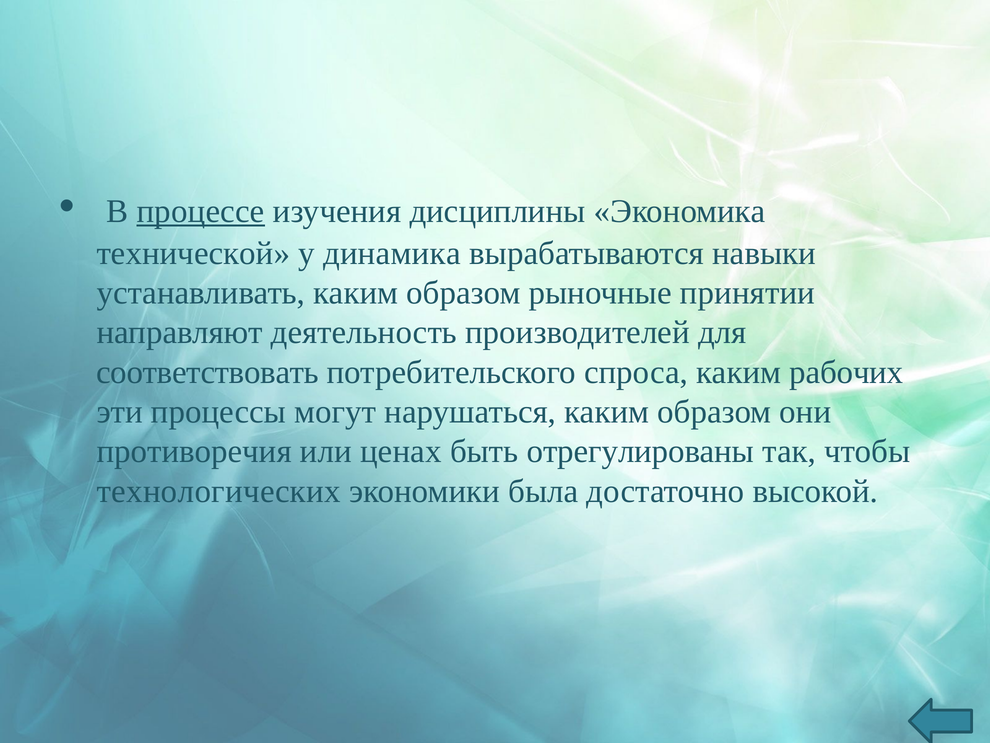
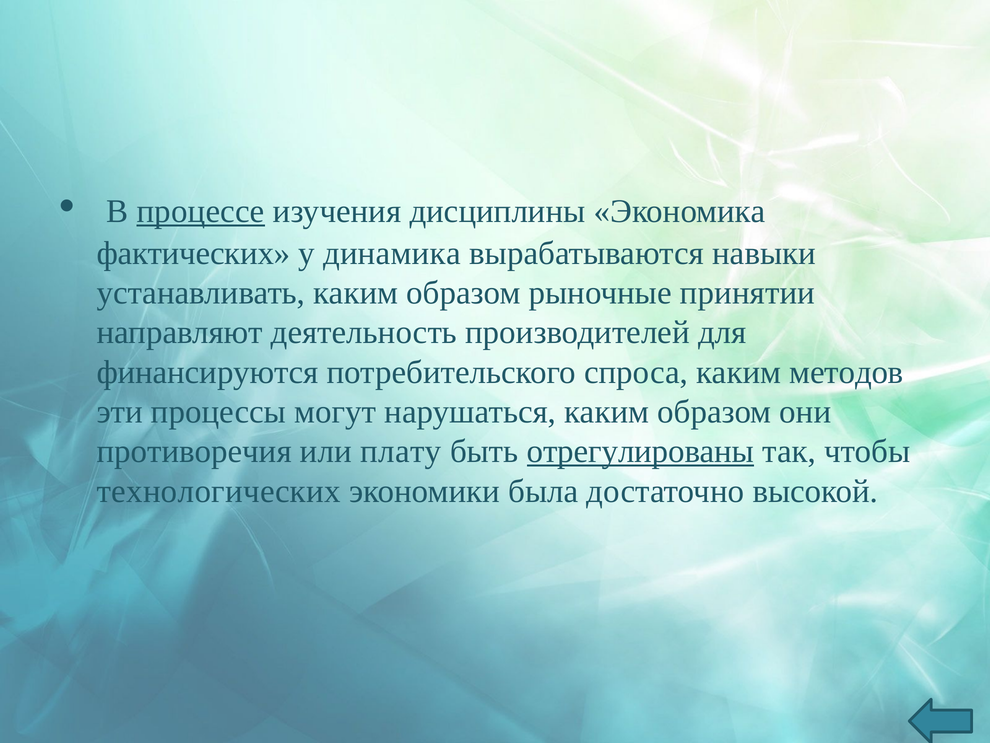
технической: технической -> фактических (193, 253)
соответствовать: соответствовать -> финансируются (207, 372)
рабочих: рабочих -> методов (846, 372)
ценах: ценах -> плату (401, 451)
отрегулированы underline: none -> present (640, 451)
